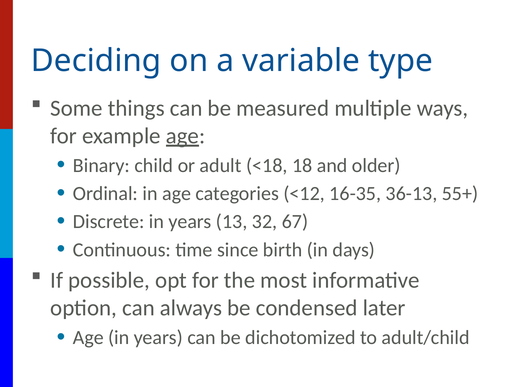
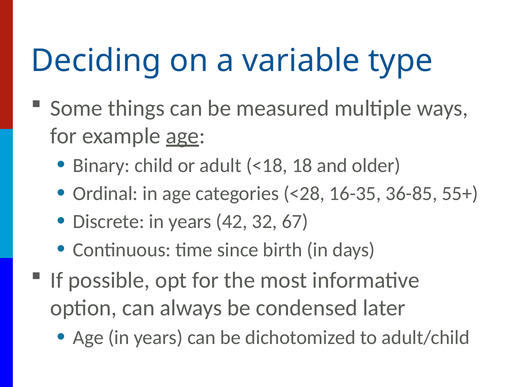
<12: <12 -> <28 (304, 194)
36-13: 36-13 -> 36-85 (411, 194)
13: 13 -> 42 (232, 222)
